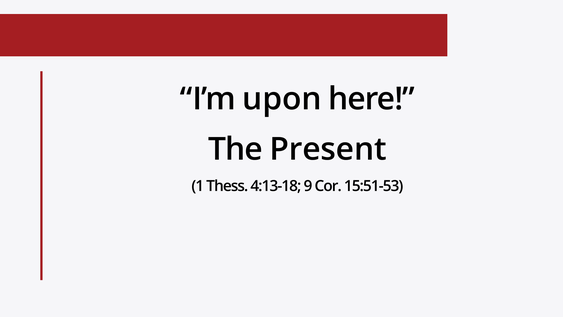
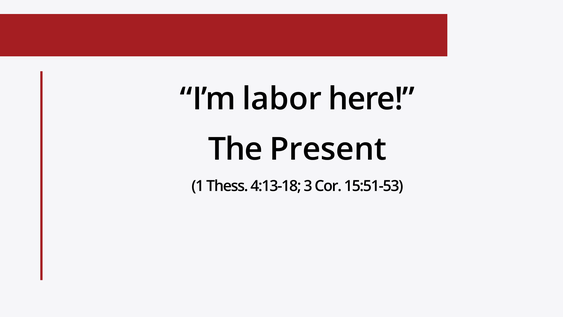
upon: upon -> labor (282, 99)
9: 9 -> 3 (308, 186)
